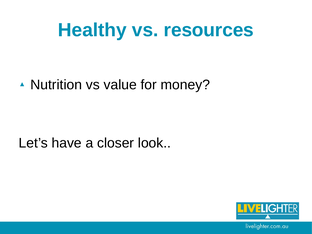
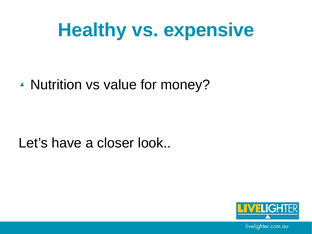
resources: resources -> expensive (209, 30)
